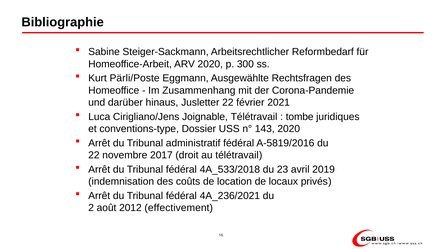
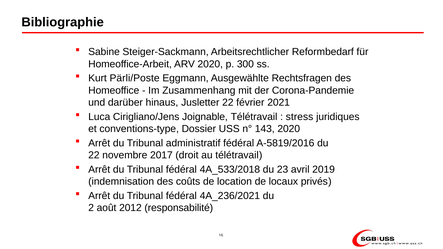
tombe: tombe -> stress (300, 117)
effectivement: effectivement -> responsabilité (179, 208)
